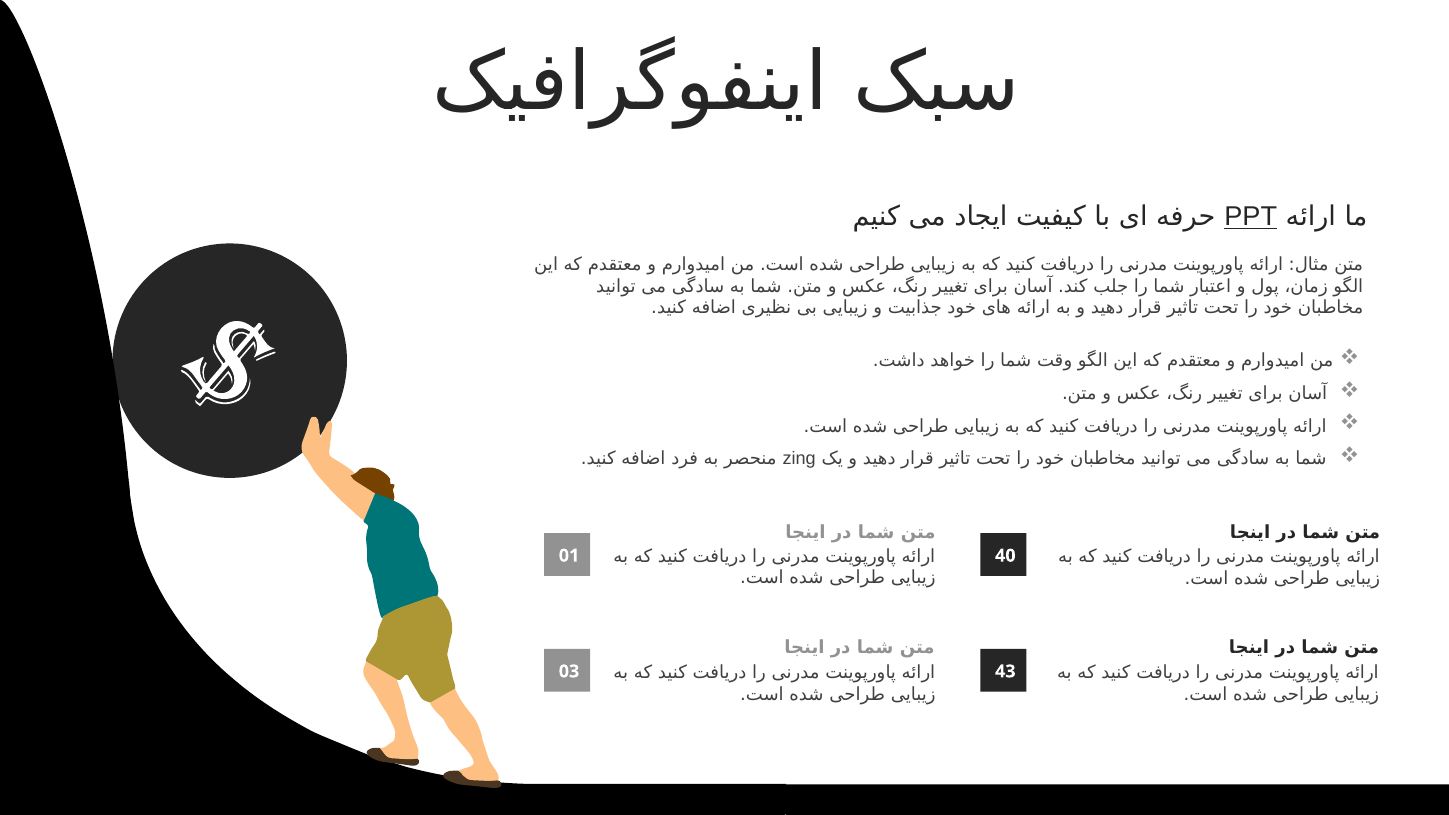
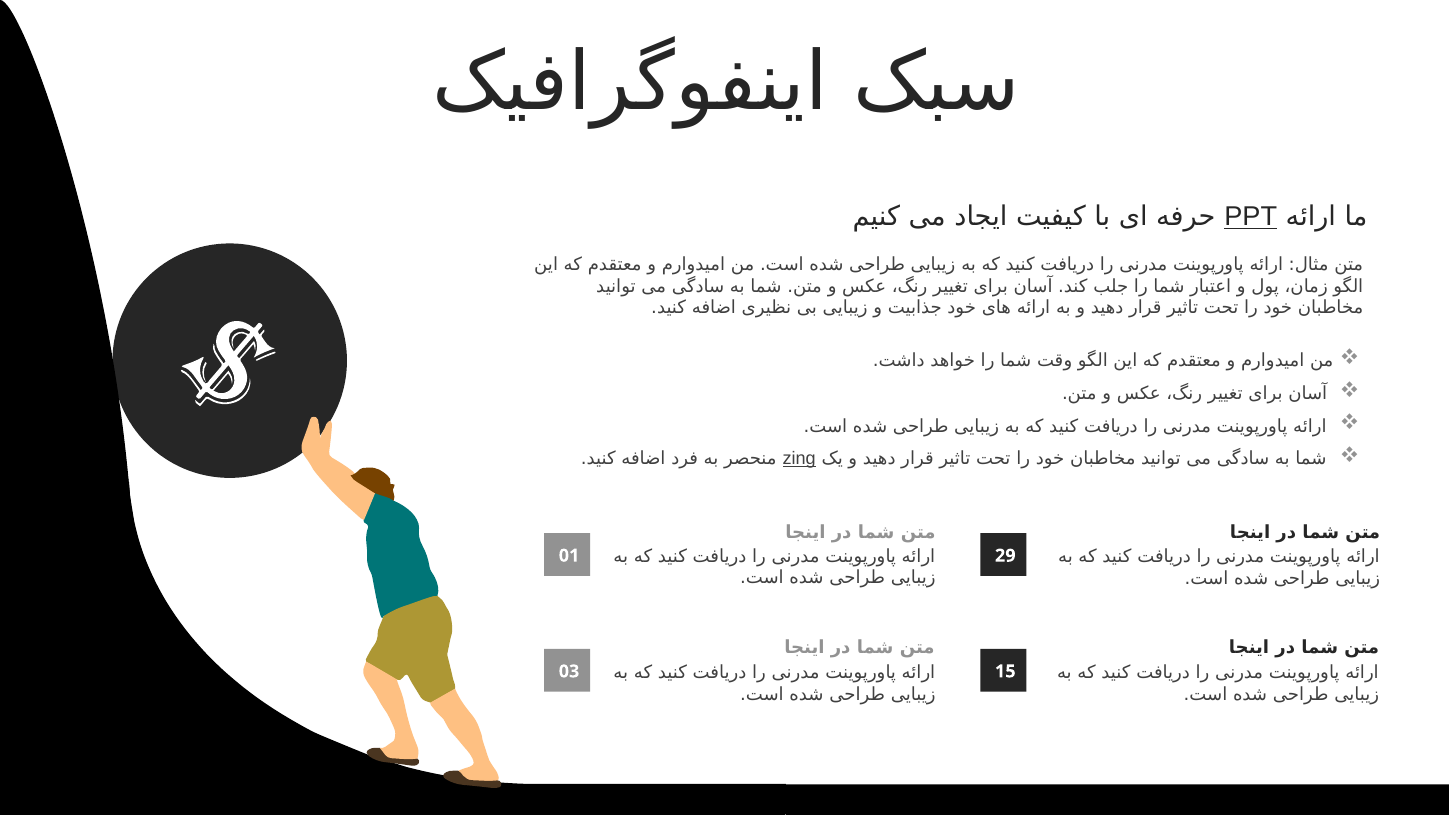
zing underline: none -> present (799, 459)
40: 40 -> 29 (1005, 556)
43: 43 -> 15 (1005, 671)
